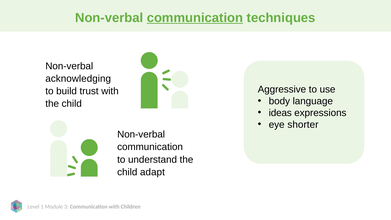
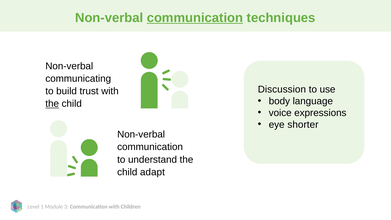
acknowledging: acknowledging -> communicating (78, 79)
Aggressive: Aggressive -> Discussion (282, 89)
the underline: none -> present (52, 104)
ideas: ideas -> voice (280, 113)
